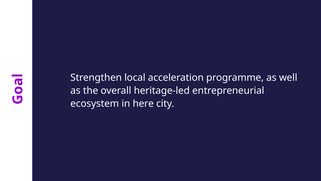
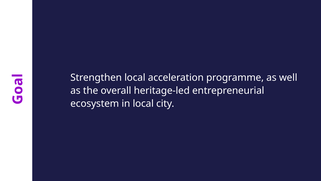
in here: here -> local (143, 103)
